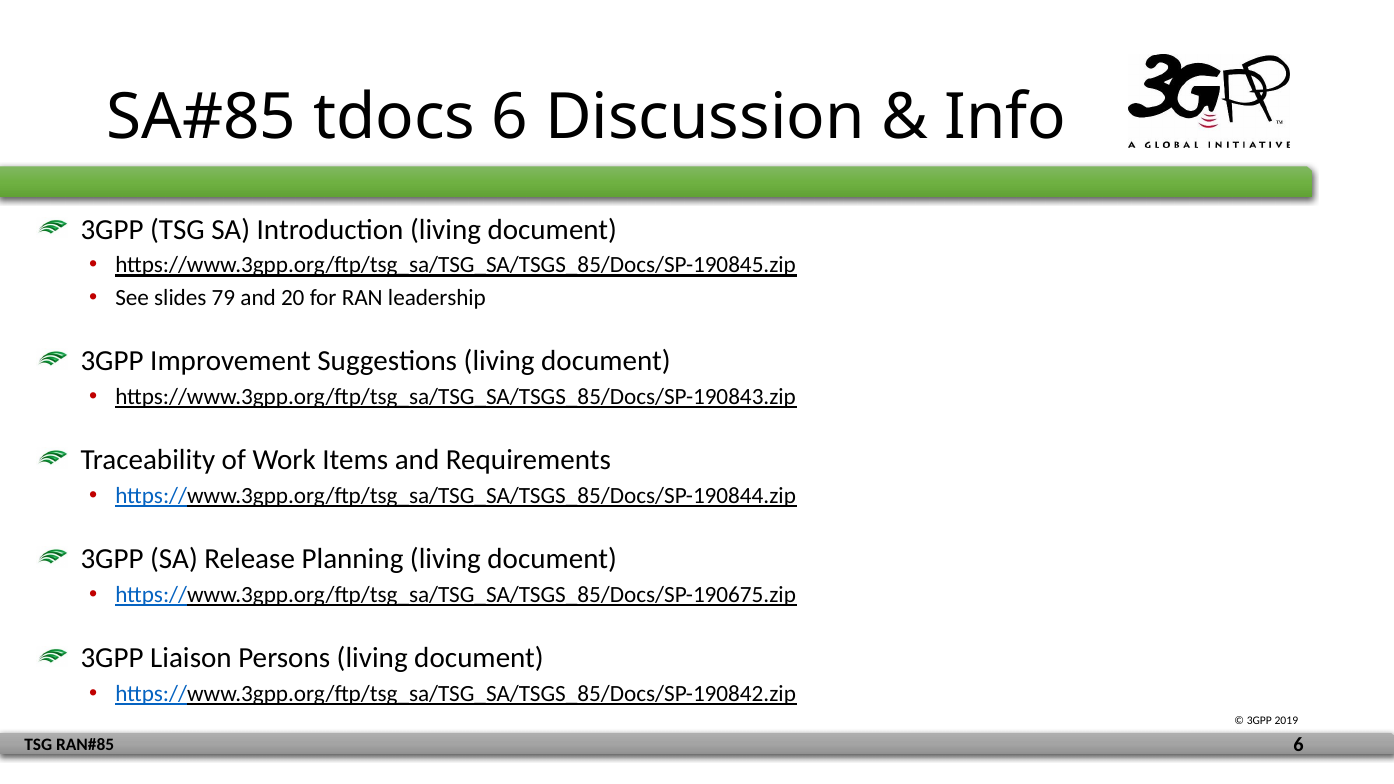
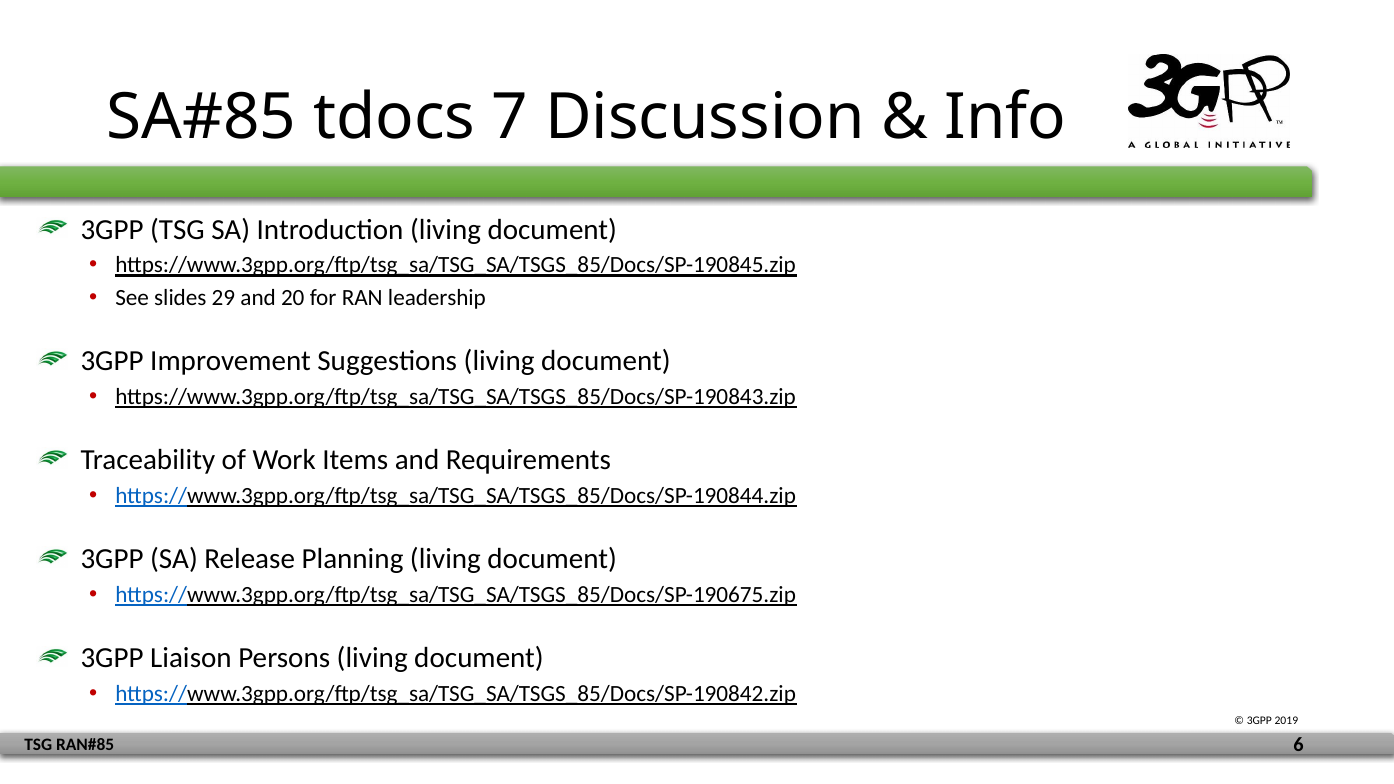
tdocs 6: 6 -> 7 (510, 117)
79: 79 -> 29 (223, 298)
